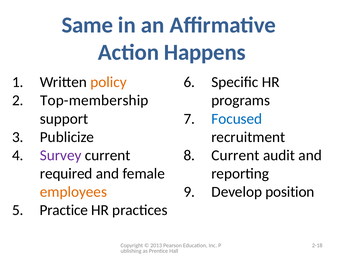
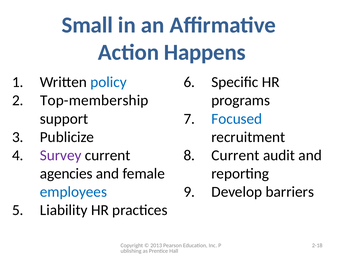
Same: Same -> Small (87, 25)
policy colour: orange -> blue (109, 82)
required: required -> agencies (66, 174)
employees colour: orange -> blue (73, 192)
position: position -> barriers (290, 192)
Practice: Practice -> Liability (64, 210)
